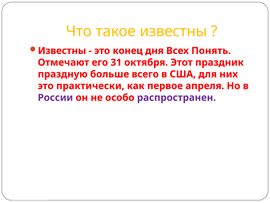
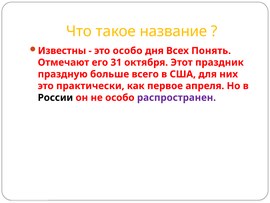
такое известны: известны -> название (173, 31)
это конец: конец -> особо (128, 51)
России colour: purple -> black (55, 97)
